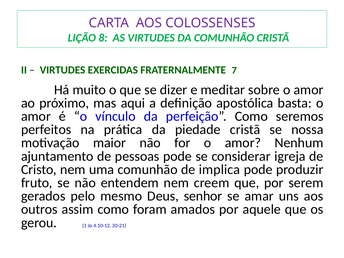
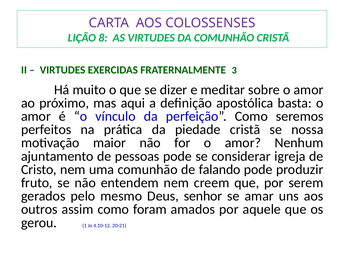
7: 7 -> 3 (234, 70)
implica: implica -> falando (220, 170)
